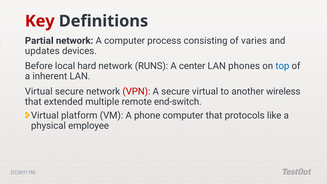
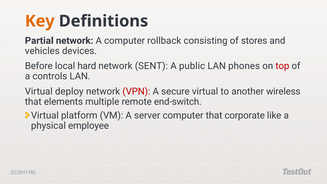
Key colour: red -> orange (40, 21)
process: process -> rollback (164, 41)
varies: varies -> stores (254, 41)
updates: updates -> vehicles (42, 51)
RUNS: RUNS -> SENT (151, 66)
center: center -> public (192, 66)
top colour: blue -> red (282, 66)
inherent: inherent -> controls (50, 76)
Virtual secure: secure -> deploy (69, 91)
extended: extended -> elements (63, 102)
phone: phone -> server (147, 115)
protocols: protocols -> corporate (245, 115)
